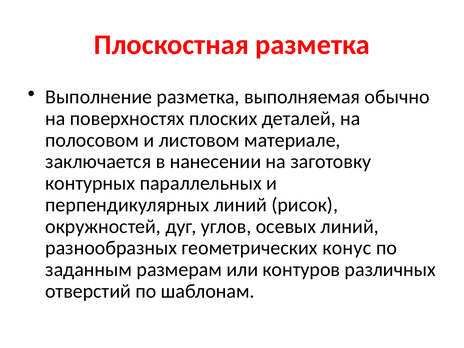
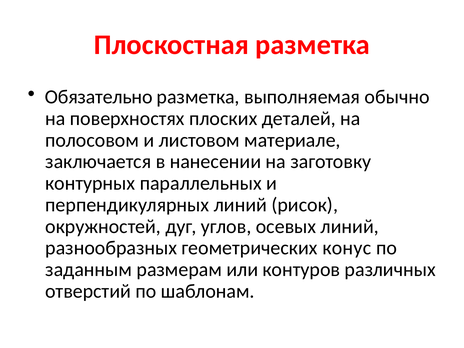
Выполнение: Выполнение -> Обязательно (99, 97)
